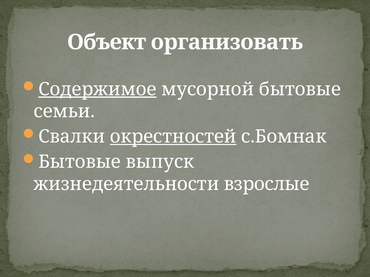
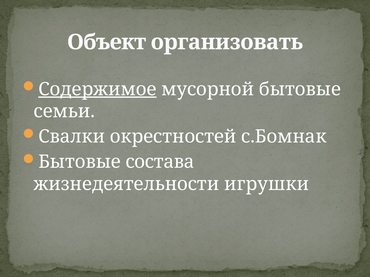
окрестностей underline: present -> none (173, 137)
выпуск: выпуск -> состава (160, 162)
взрослые: взрослые -> игрушки (267, 184)
